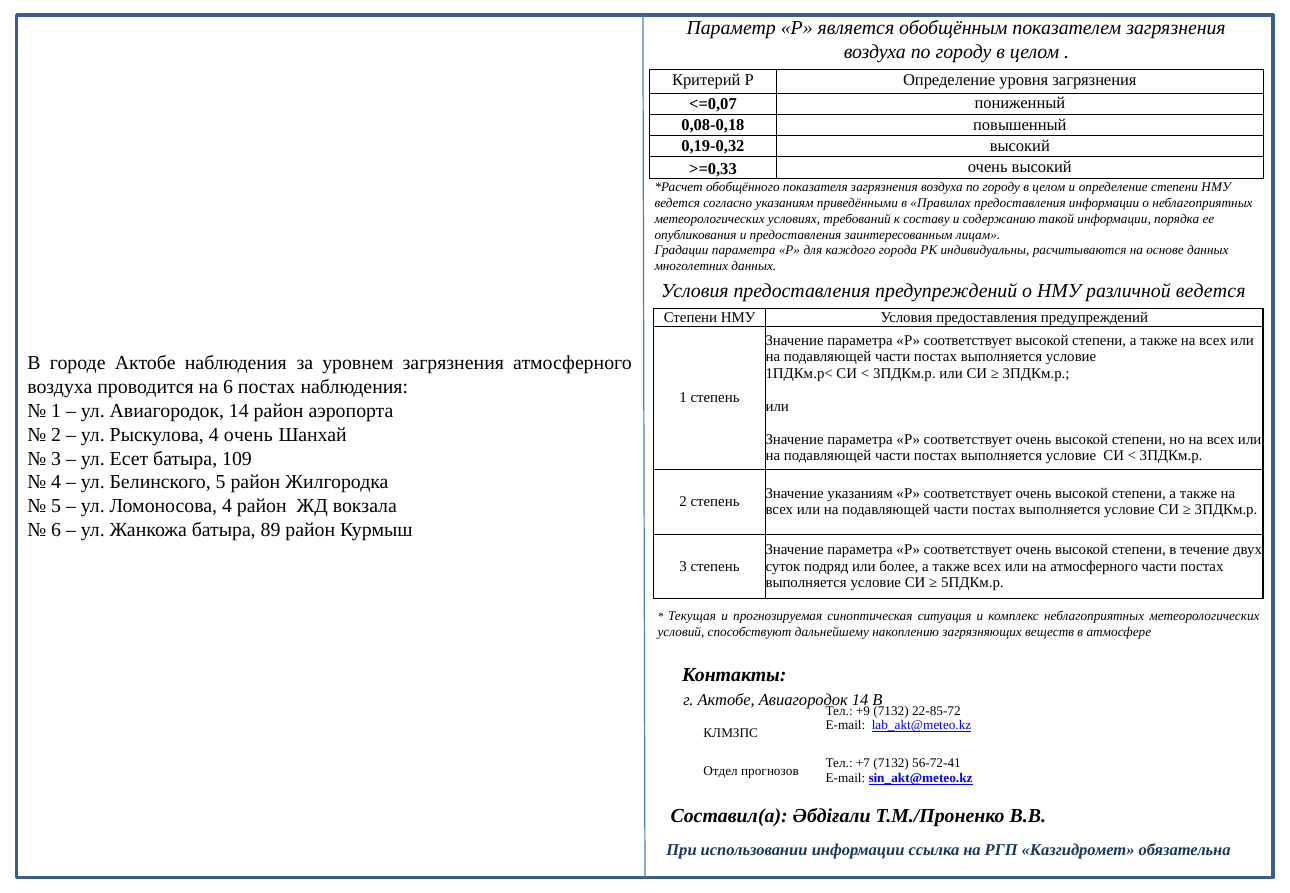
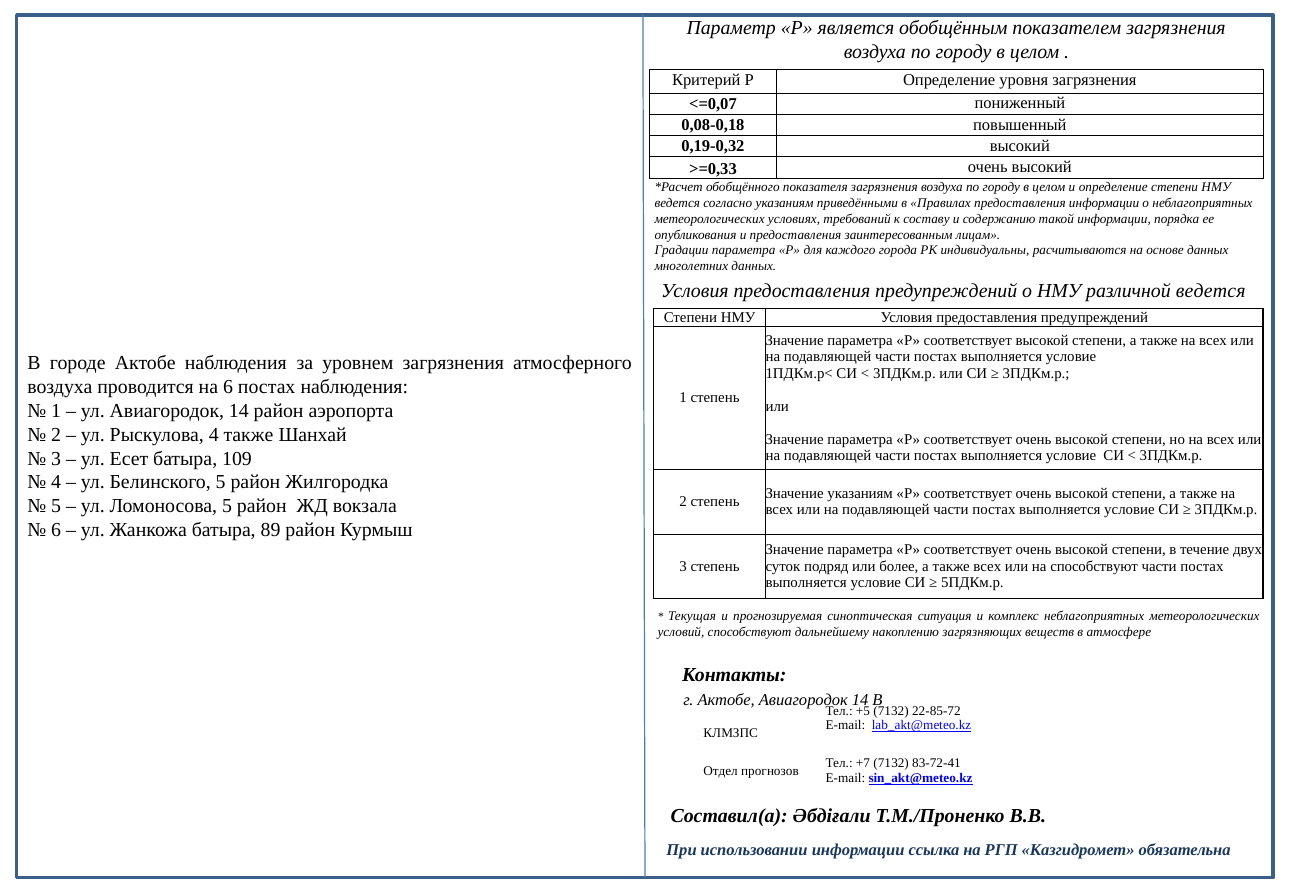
4 очень: очень -> также (249, 435)
Ломоносова 4: 4 -> 5 (227, 506)
на атмосферного: атмосферного -> способствуют (1094, 566)
+9: +9 -> +5 (863, 711)
56-72-41: 56-72-41 -> 83-72-41 (936, 764)
